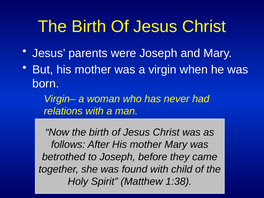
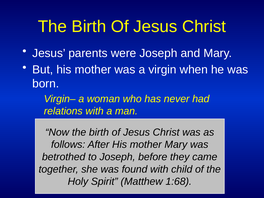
1:38: 1:38 -> 1:68 (179, 182)
